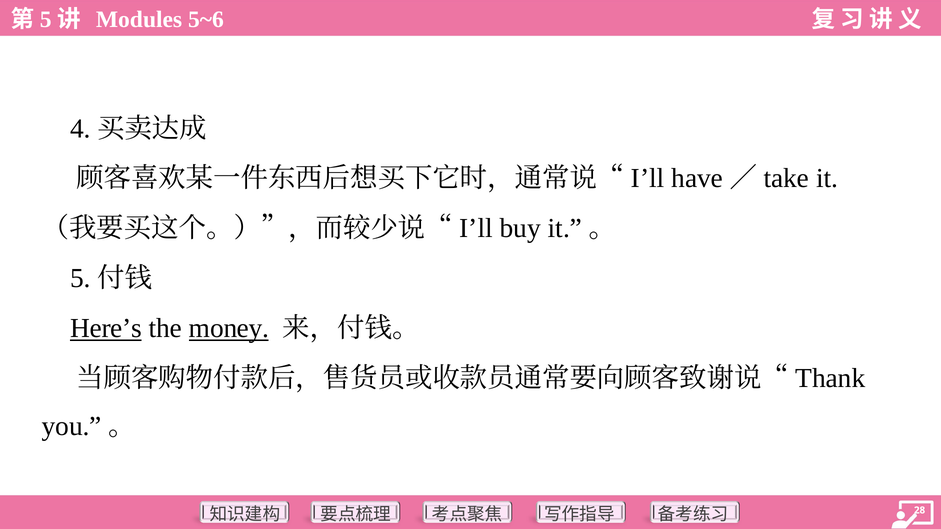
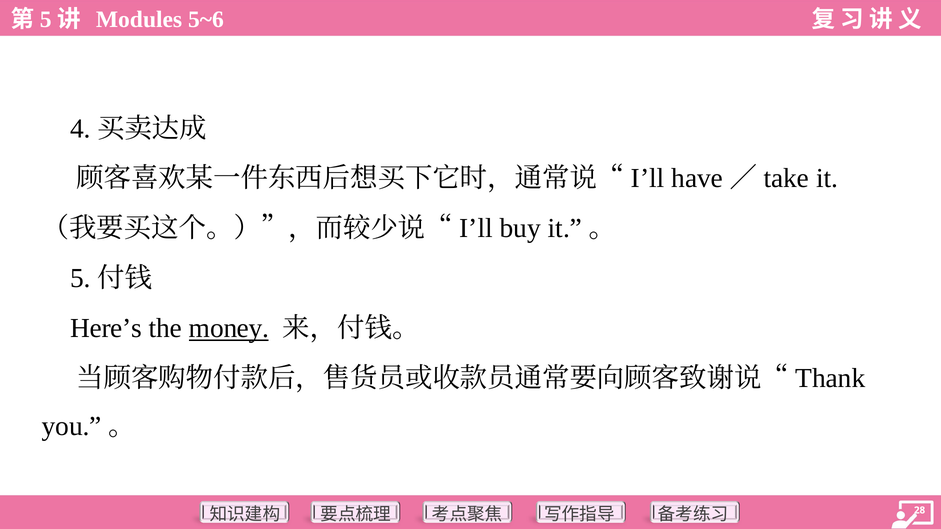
Here’s underline: present -> none (106, 328)
